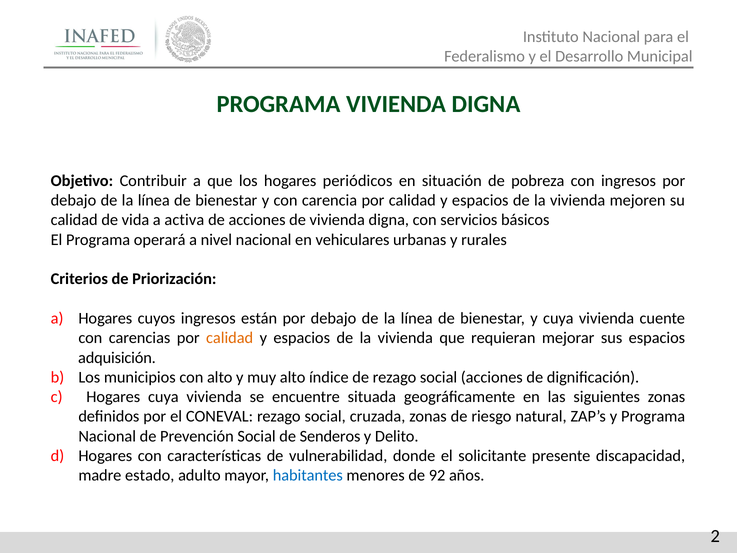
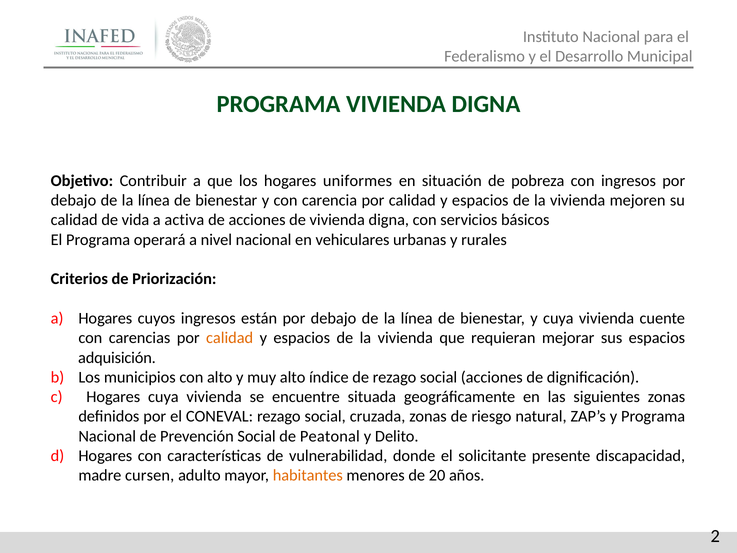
periódicos: periódicos -> uniformes (358, 181)
Senderos: Senderos -> Peatonal (330, 436)
estado: estado -> cursen (150, 475)
habitantes colour: blue -> orange (308, 475)
92: 92 -> 20 (437, 475)
